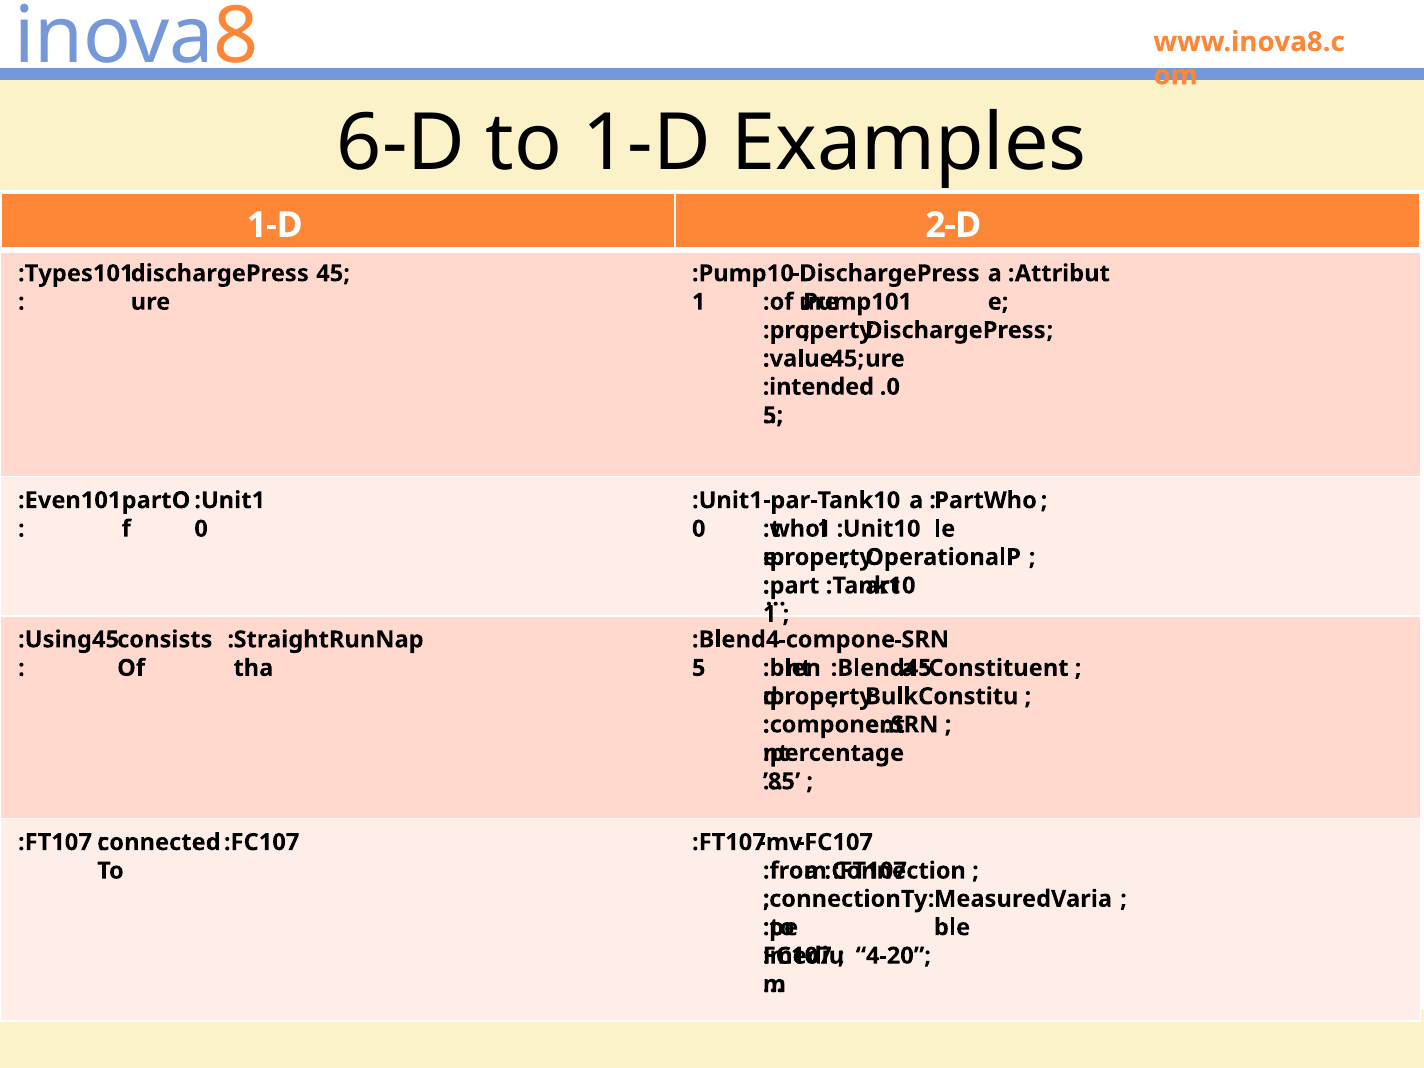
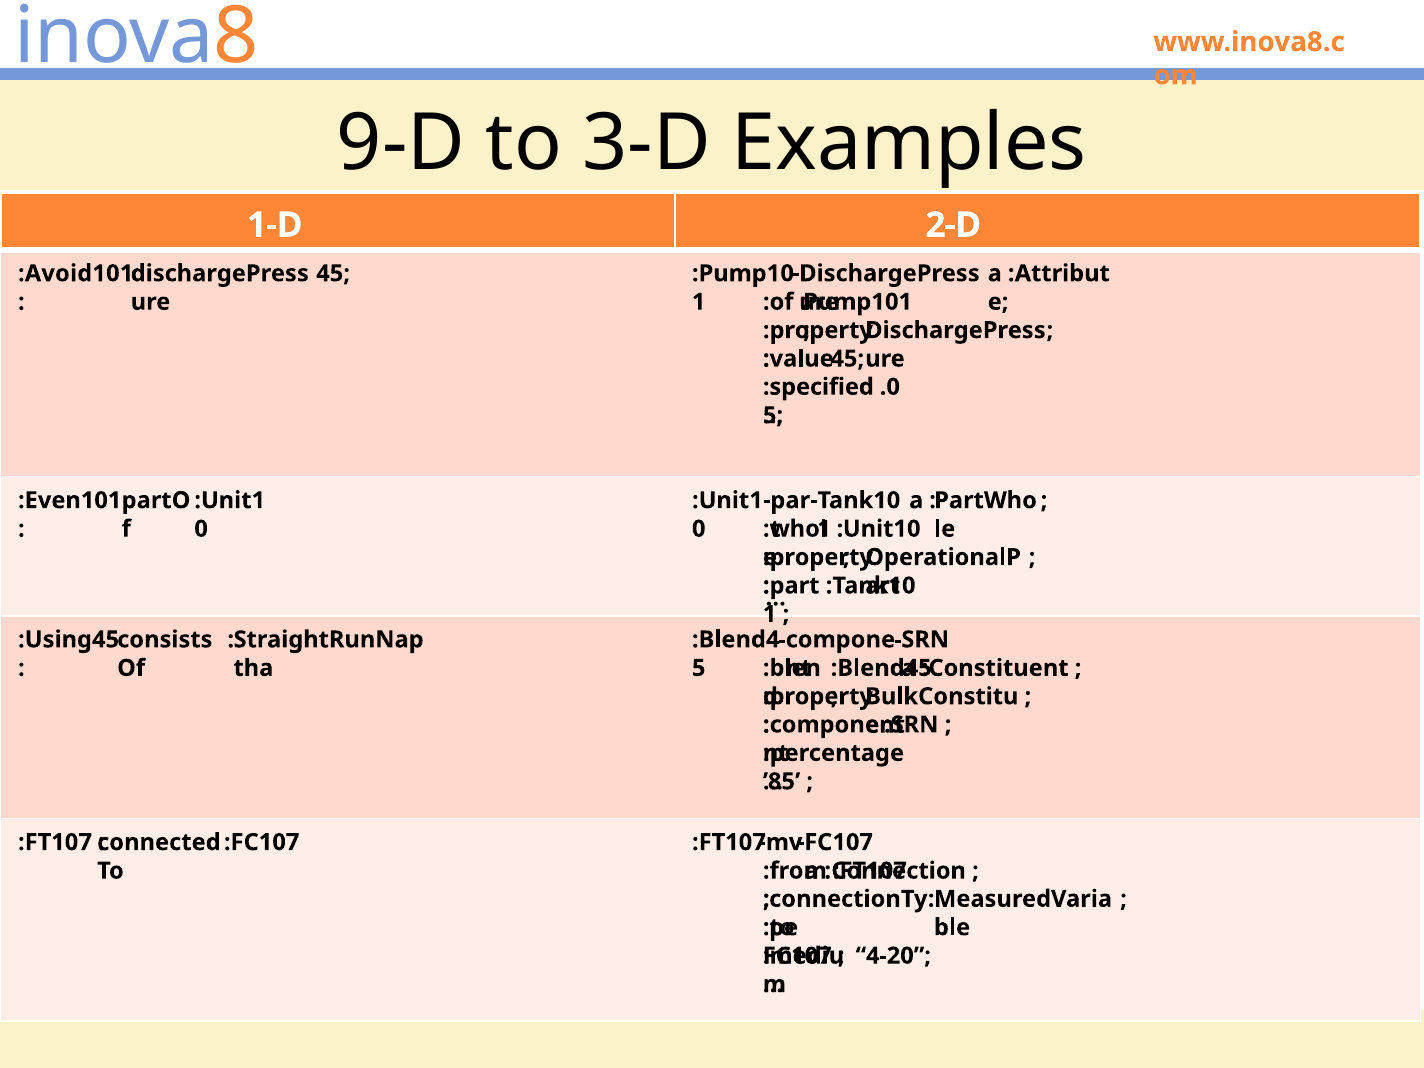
6-D: 6-D -> 9-D (401, 143)
to 1-D: 1-D -> 3-D (647, 143)
:Types101: :Types101 -> :Avoid101 (76, 273)
:intended: :intended -> :specified (818, 387)
